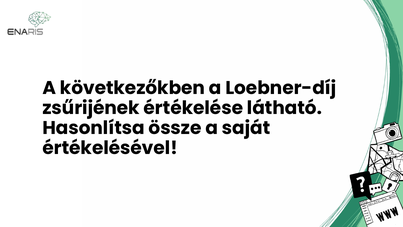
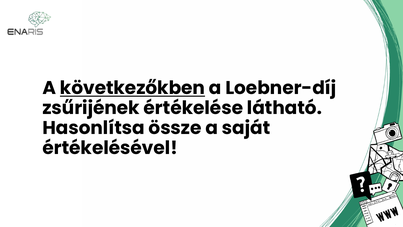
következőkben underline: none -> present (132, 88)
